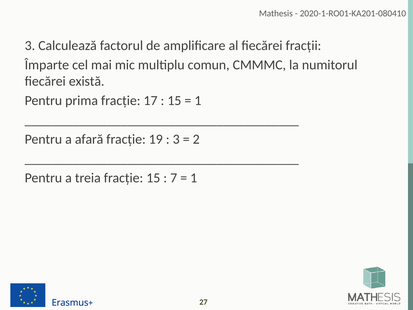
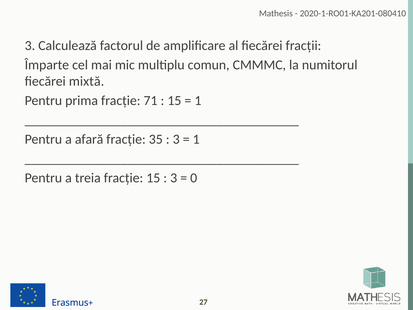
există: există -> mixtă (87, 81)
17: 17 -> 71 (151, 101)
19: 19 -> 35 (156, 139)
2: 2 -> 1 (196, 139)
7: 7 -> 3 (174, 178)
1: 1 -> 0 (194, 178)
